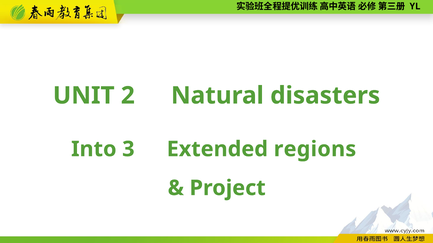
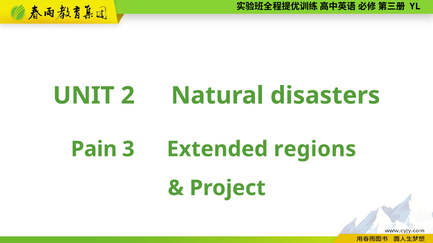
Into: Into -> Pain (94, 149)
